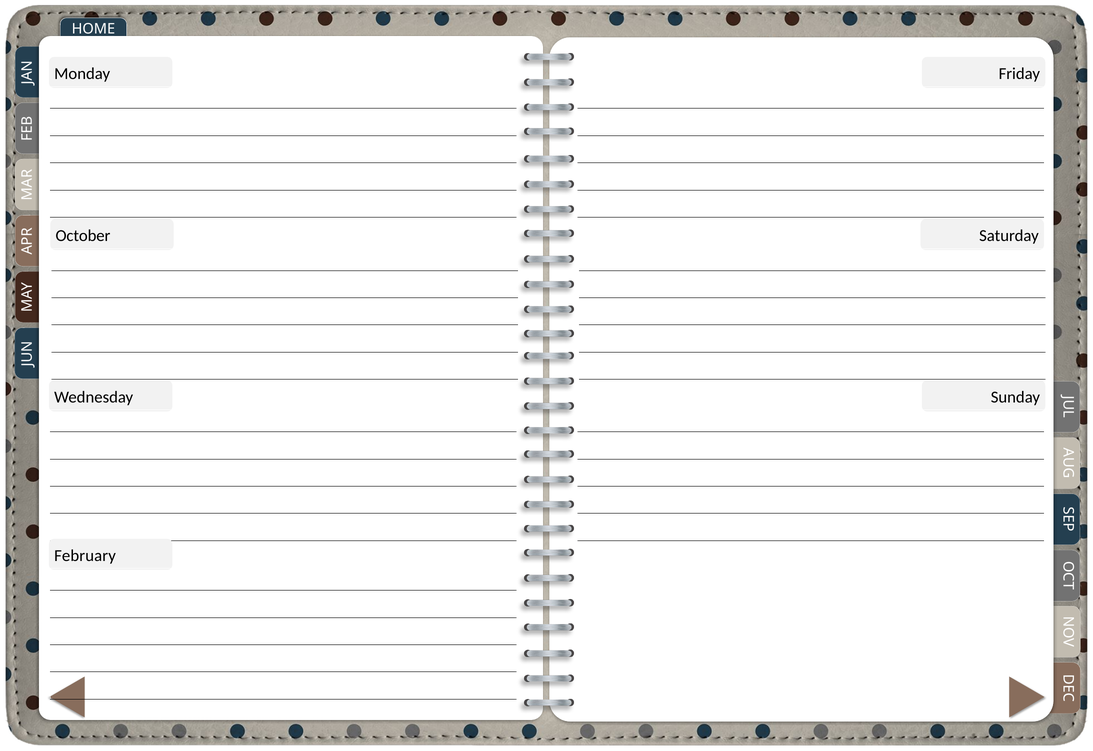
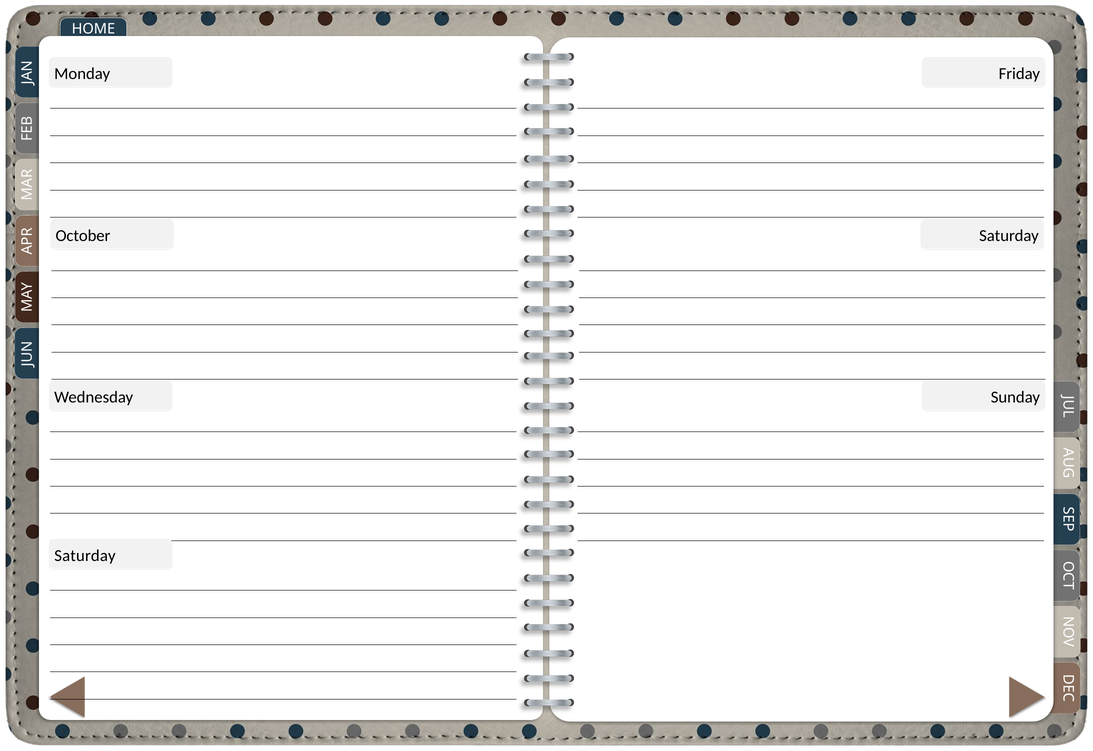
February: February -> Saturday (85, 556)
